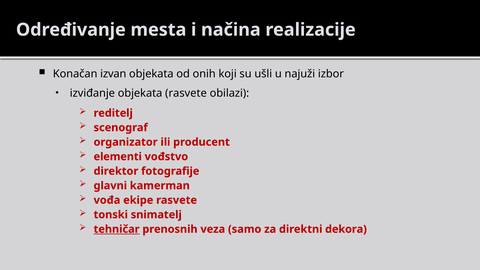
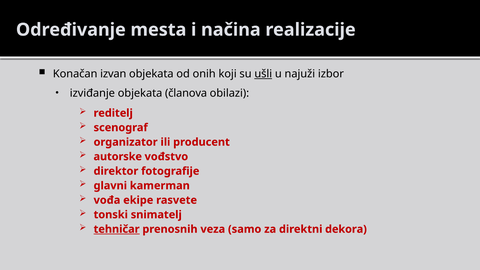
ušli underline: none -> present (263, 74)
objekata rasvete: rasvete -> članova (186, 93)
elementi: elementi -> autorske (118, 157)
